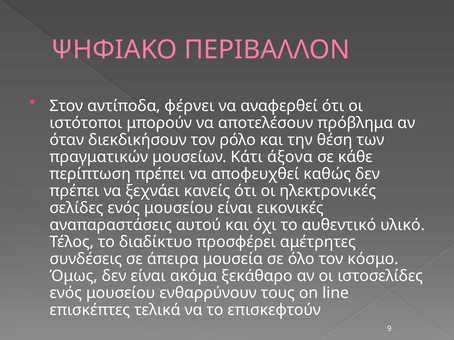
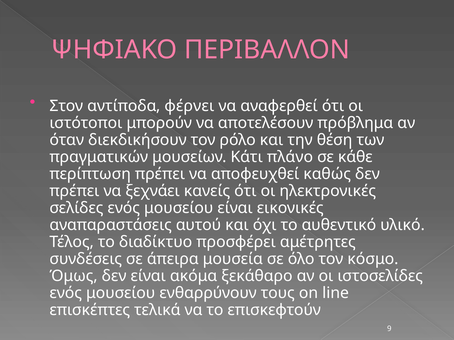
άξονα: άξονα -> πλάνο (290, 157)
